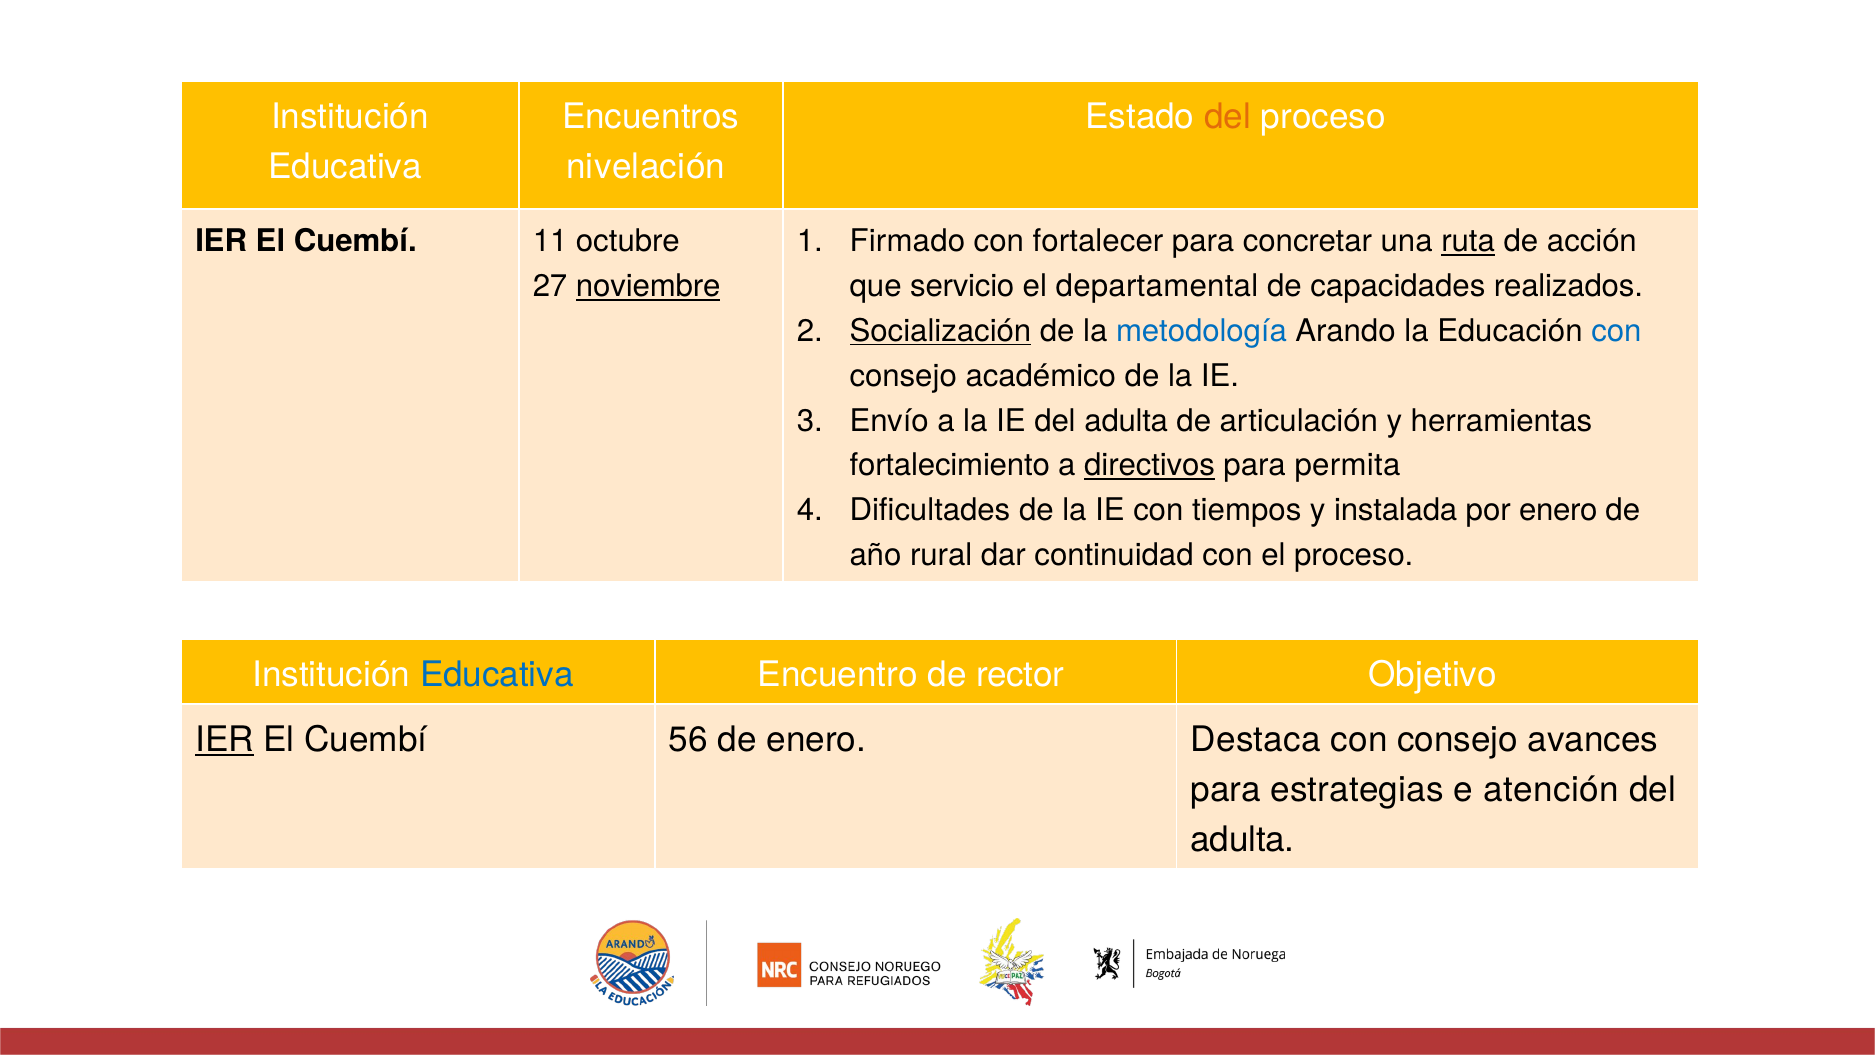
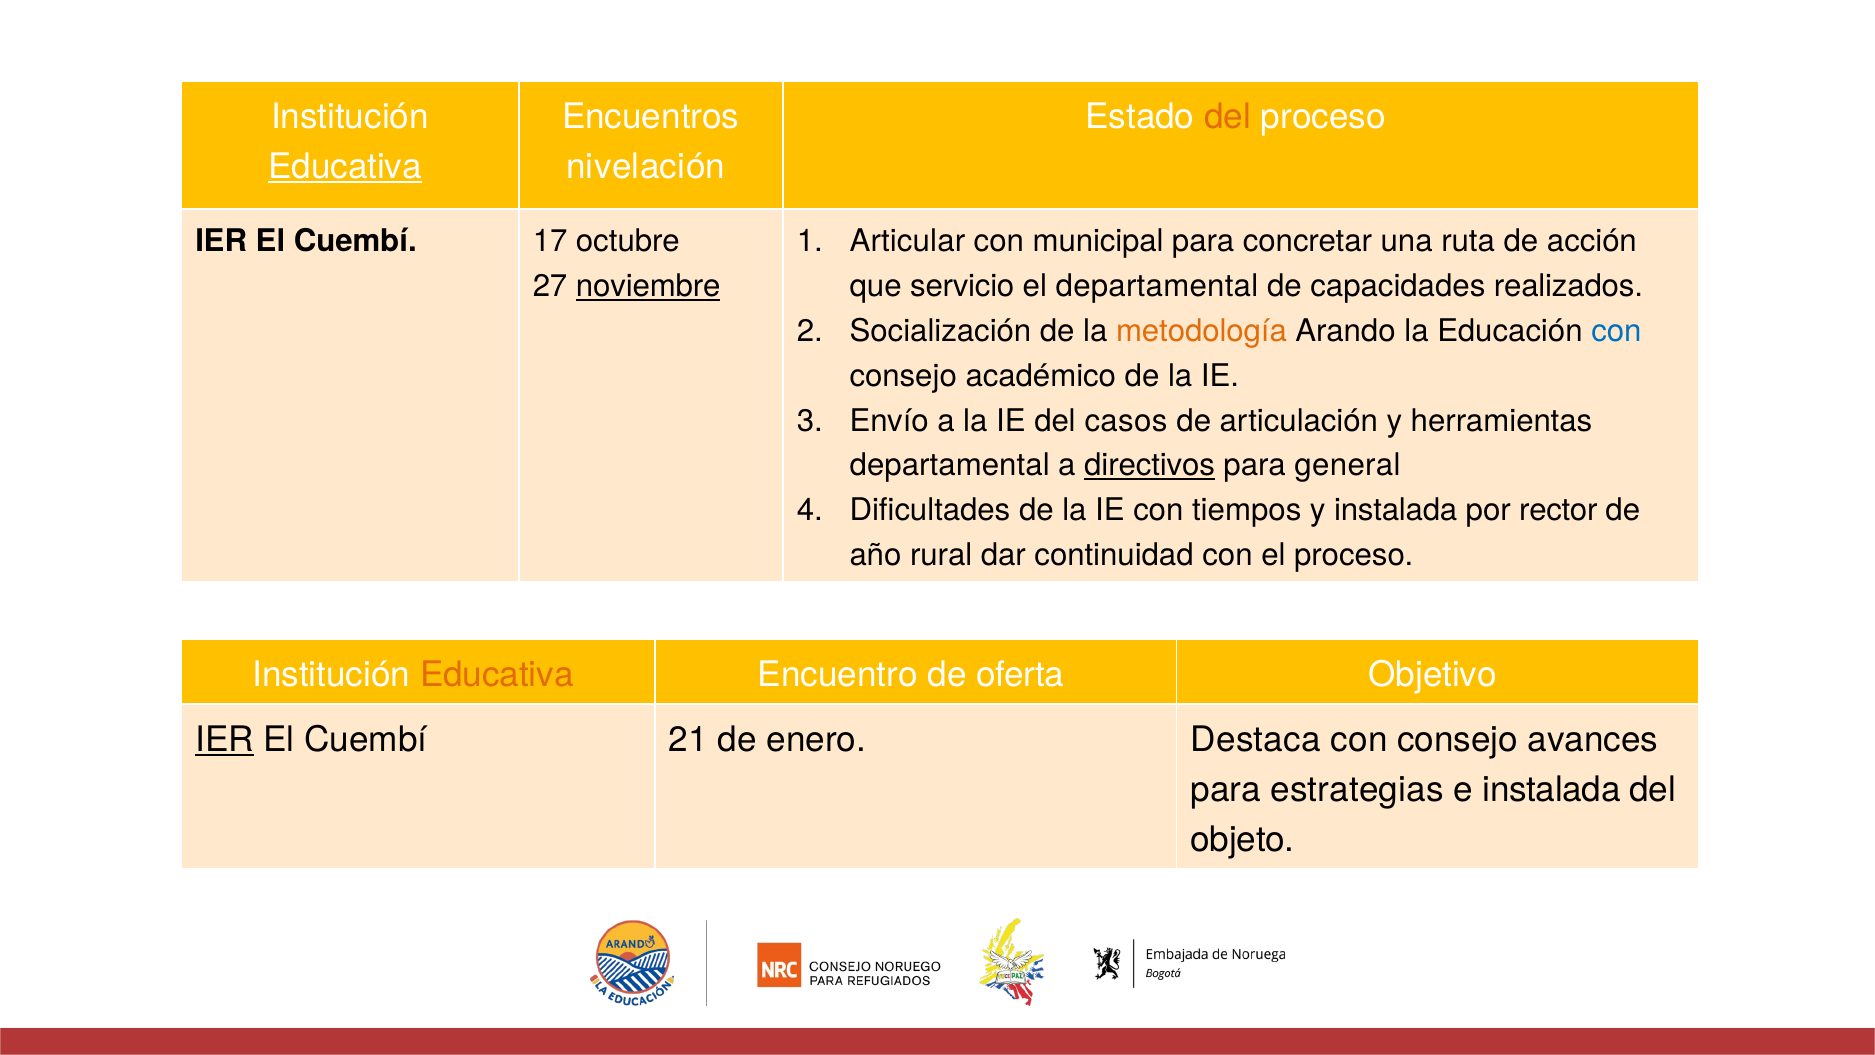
Educativa underline: none -> present (345, 167)
11: 11 -> 17 (550, 241)
Firmado: Firmado -> Articular (907, 241)
fortalecer: fortalecer -> municipal (1098, 241)
ruta underline: present -> none (1468, 241)
Socialización underline: present -> none (940, 331)
metodología colour: blue -> orange (1201, 331)
IE del adulta: adulta -> casos (1126, 421)
fortalecimiento: fortalecimiento -> departamental (950, 465)
permita: permita -> general (1347, 465)
por enero: enero -> rector (1558, 510)
Educativa colour: blue -> orange (497, 675)
rector: rector -> oferta (1020, 675)
56: 56 -> 21 (688, 739)
e atención: atención -> instalada (1552, 790)
adulta: adulta -> objeto (1243, 840)
